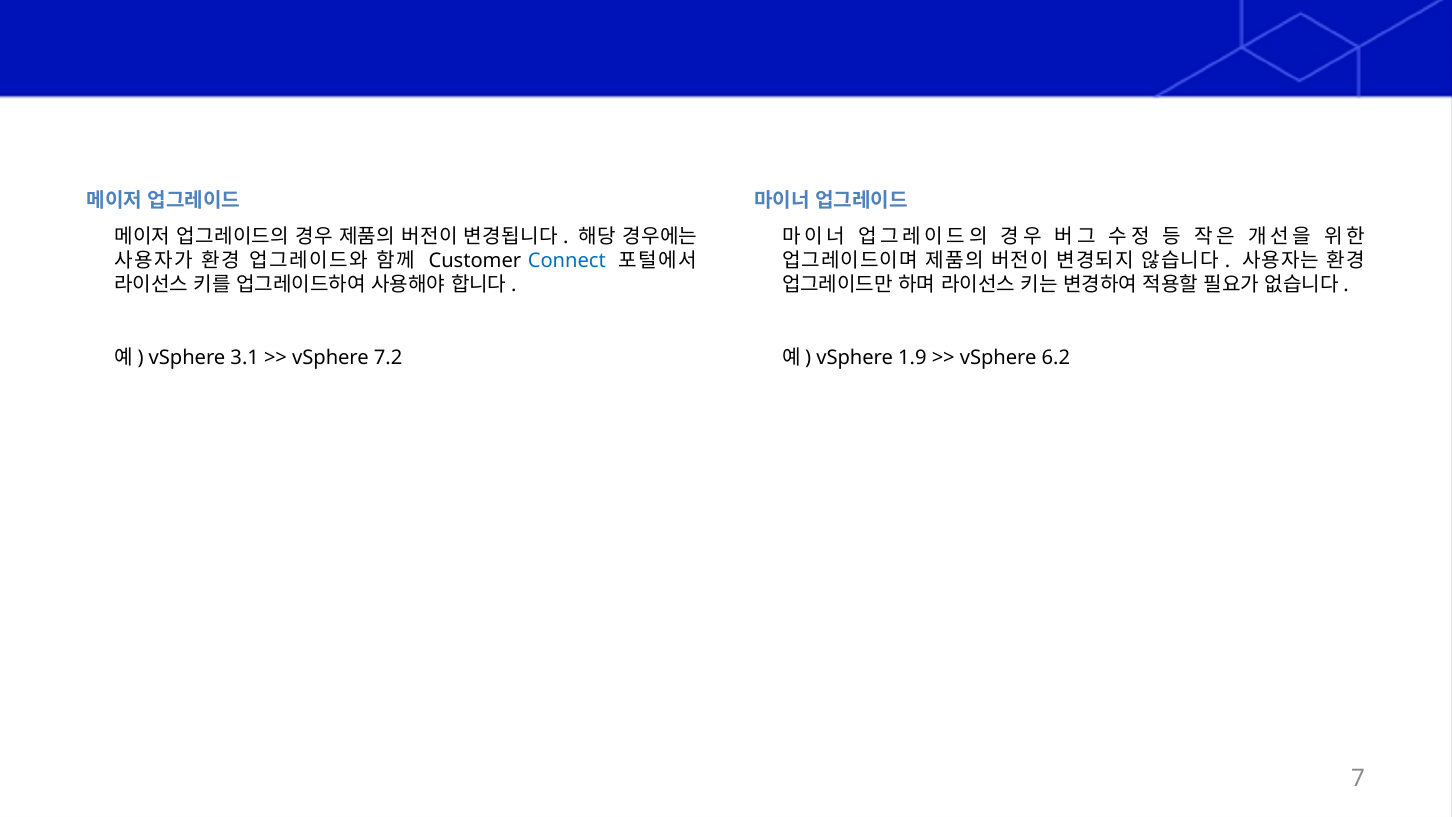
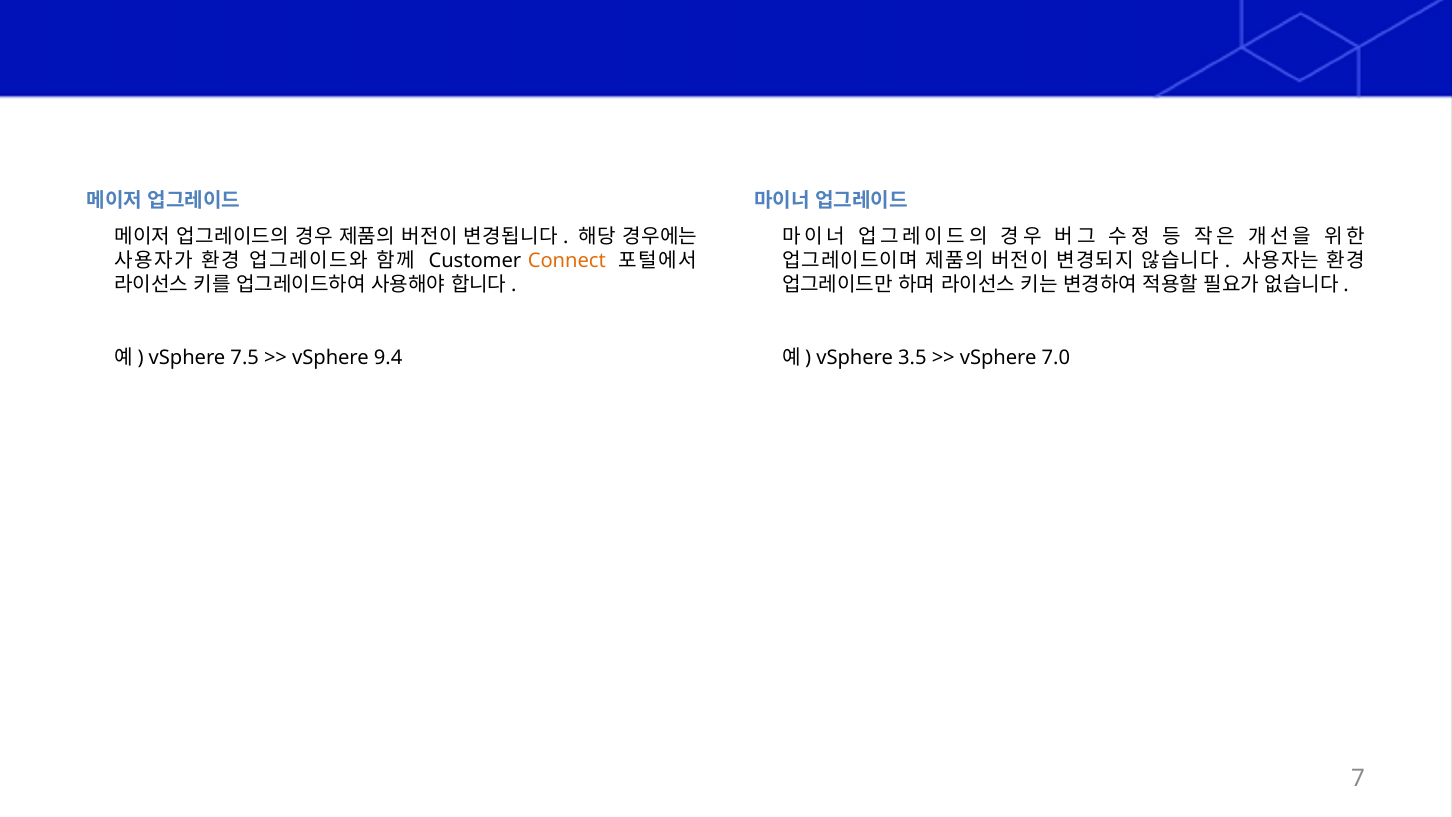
Connect colour: blue -> orange (567, 261)
3.1: 3.1 -> 7.5 (245, 358)
7.2: 7.2 -> 9.4 (388, 358)
1.9: 1.9 -> 3.5 (912, 358)
6.2: 6.2 -> 7.0 (1056, 358)
